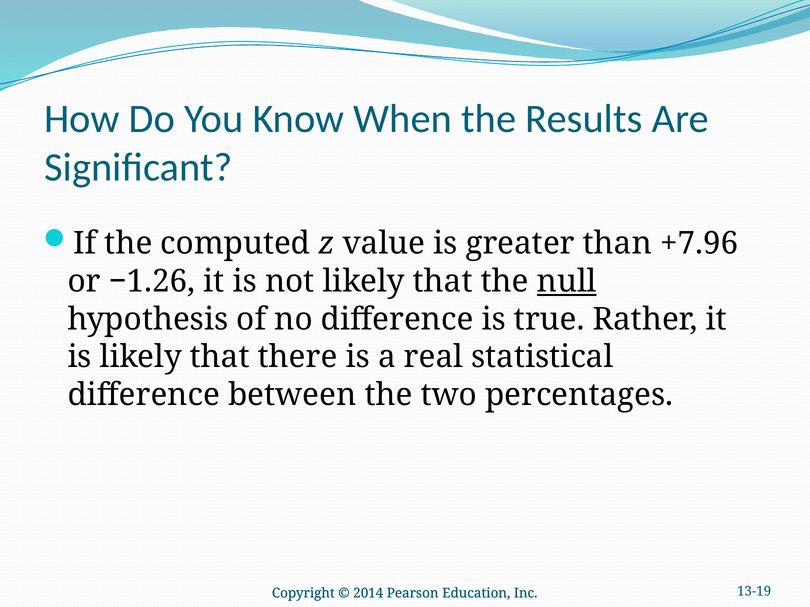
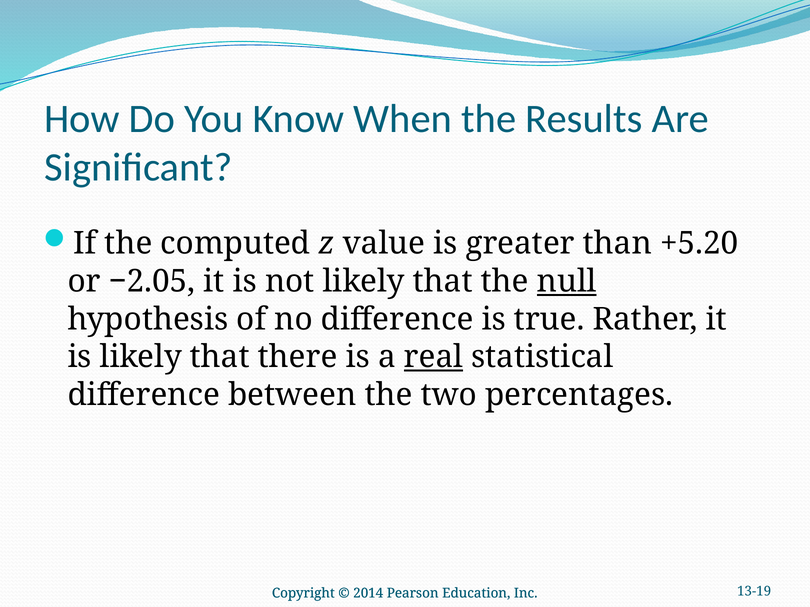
+7.96: +7.96 -> +5.20 (699, 244)
−1.26: −1.26 -> −2.05 (152, 282)
real underline: none -> present (433, 357)
